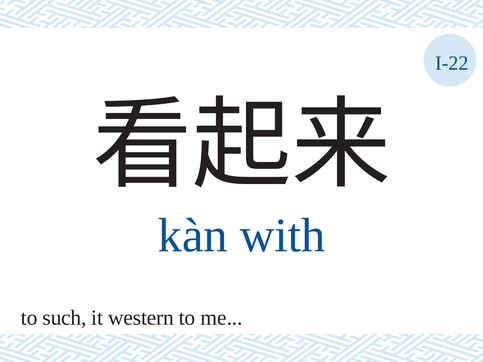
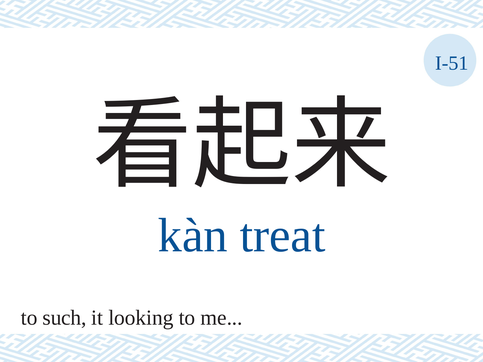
I-22: I-22 -> I-51 (452, 63)
with: with -> treat (283, 236)
western: western -> looking (141, 318)
